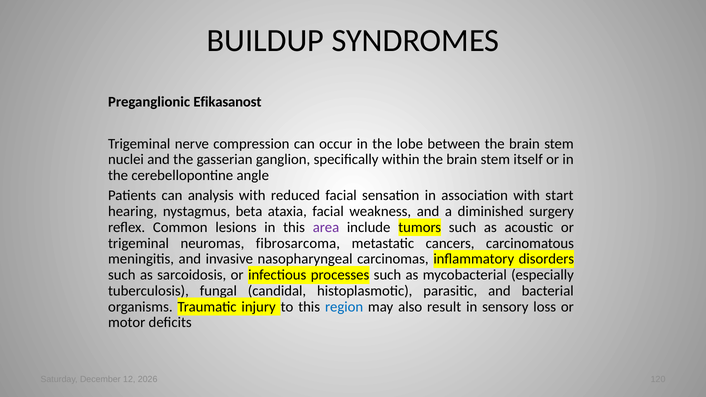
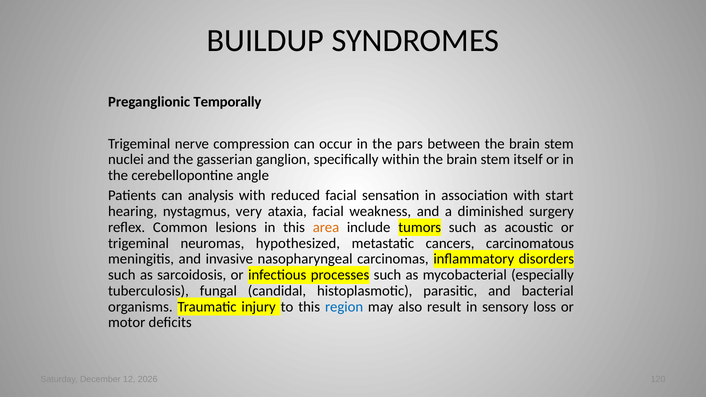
Efikasanost: Efikasanost -> Temporally (227, 102)
lobe: lobe -> pars (410, 144)
beta: beta -> very (249, 212)
area colour: purple -> orange (326, 227)
fibrosarcoma: fibrosarcoma -> hypothesized (298, 243)
